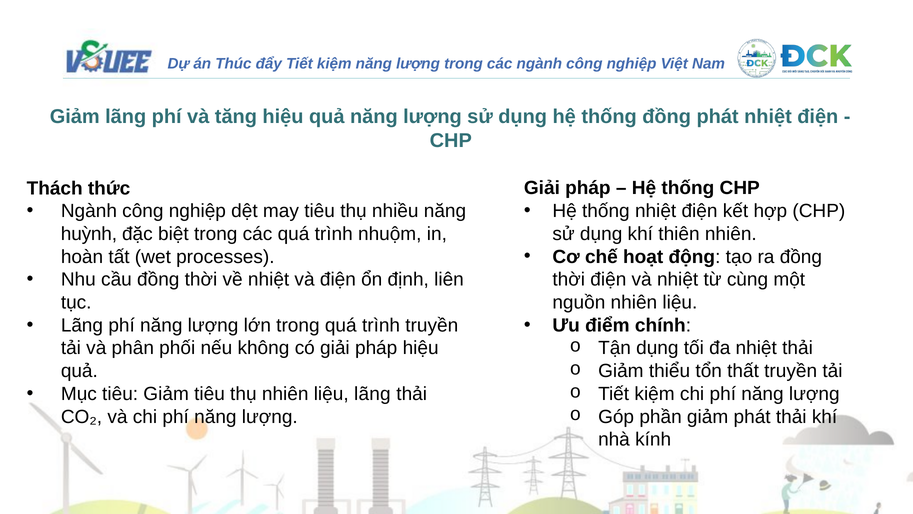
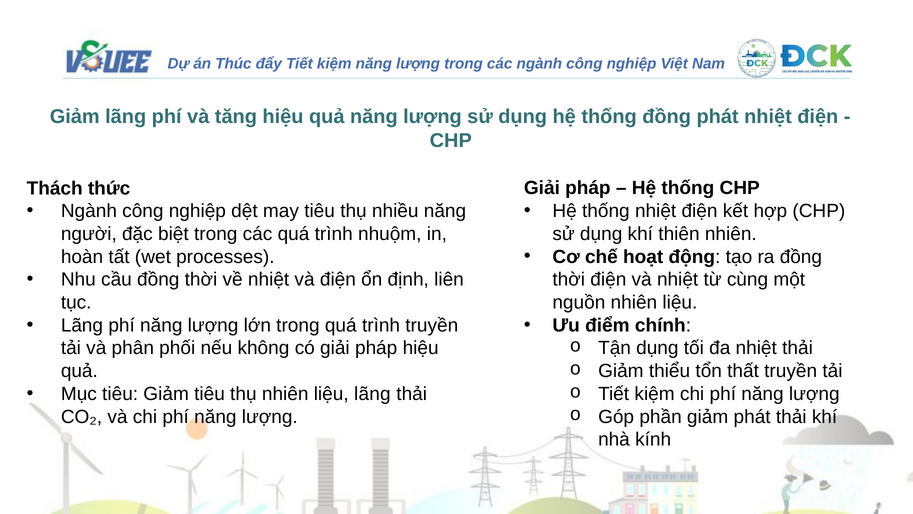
huỳnh: huỳnh -> người (89, 234)
